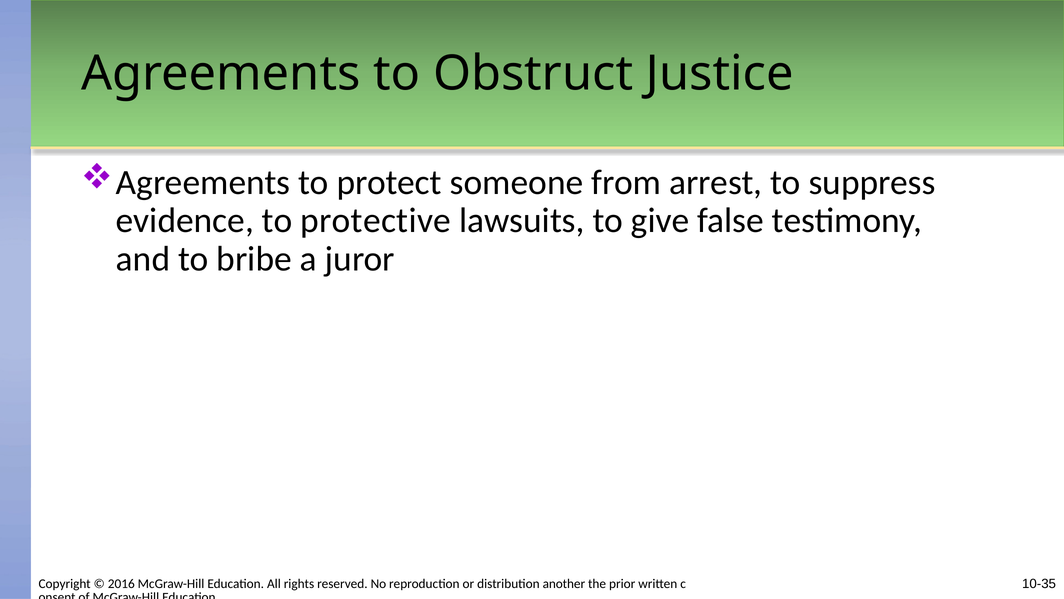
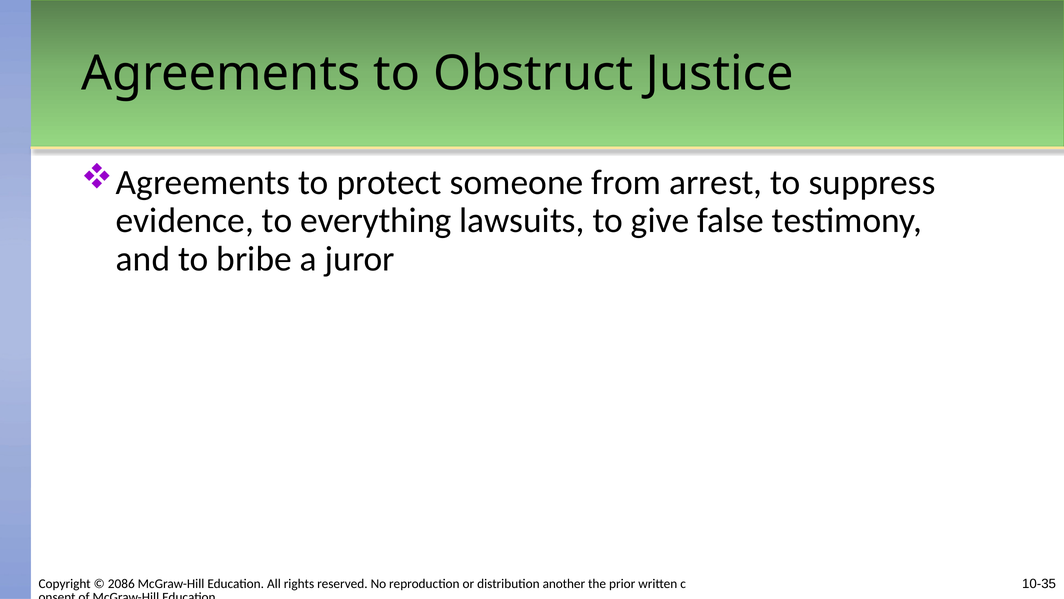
protective: protective -> everything (376, 221)
2016: 2016 -> 2086 (121, 583)
